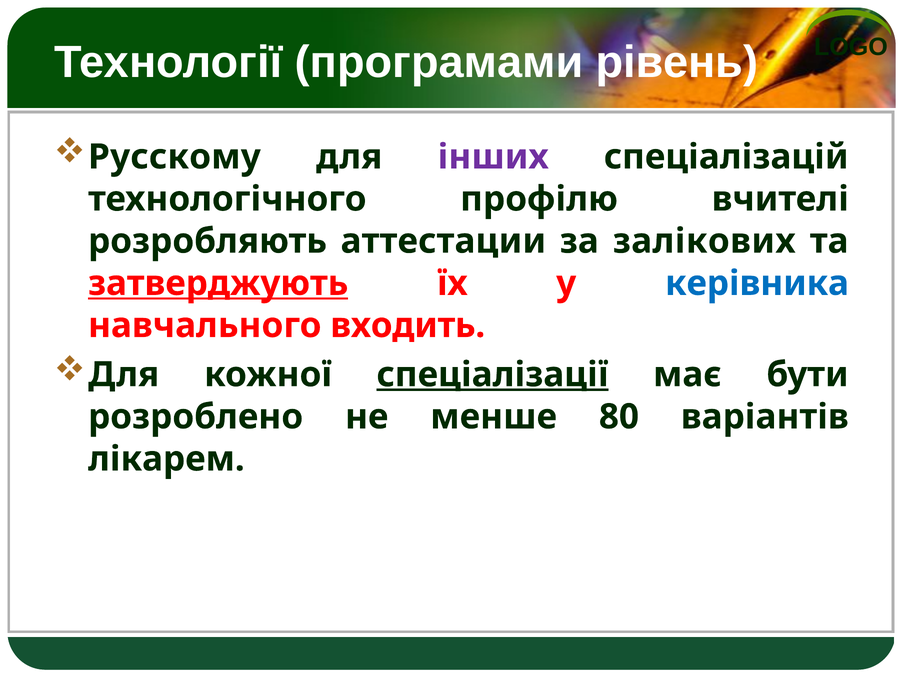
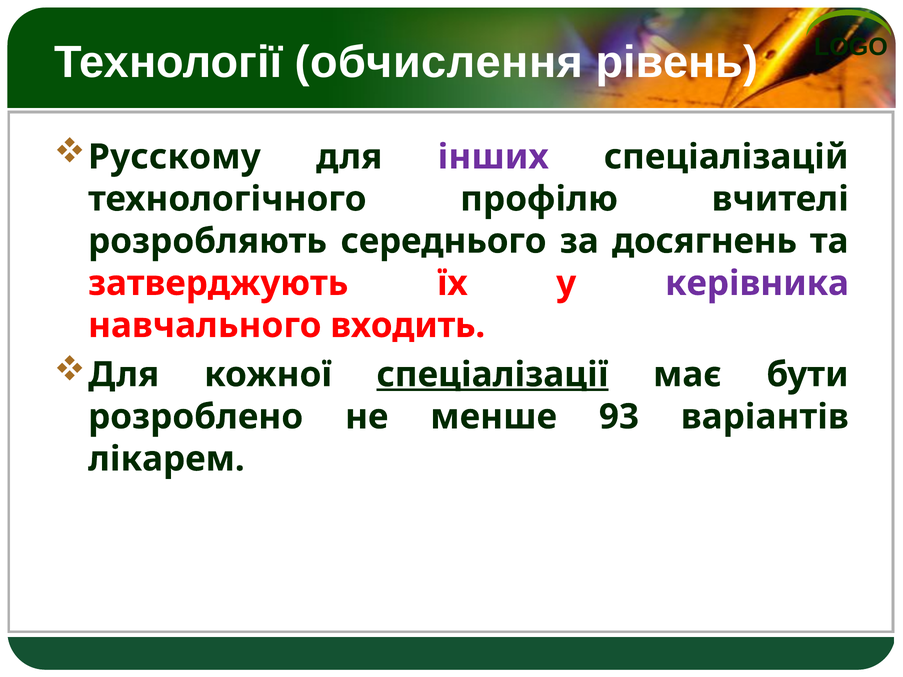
програмами: програмами -> обчислення (439, 62)
аттестации: аттестации -> середнього (444, 241)
залікових: залікових -> досягнень (705, 241)
затверджують underline: present -> none (218, 283)
керівника colour: blue -> purple (757, 283)
80: 80 -> 93 (619, 417)
